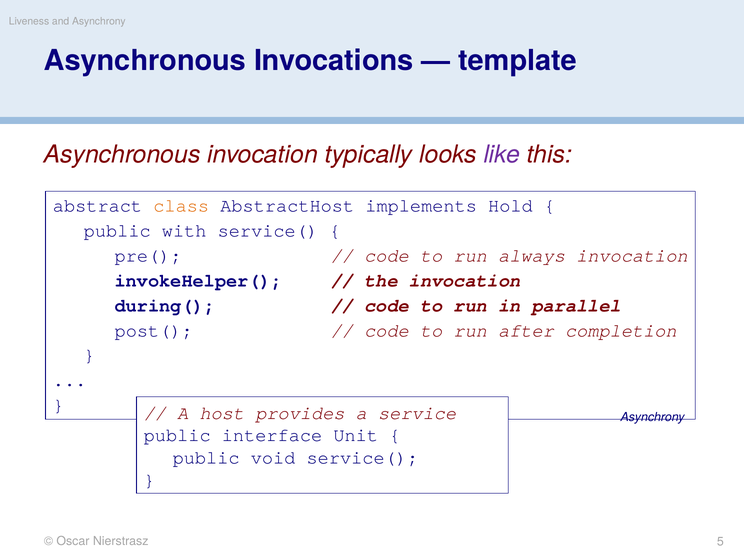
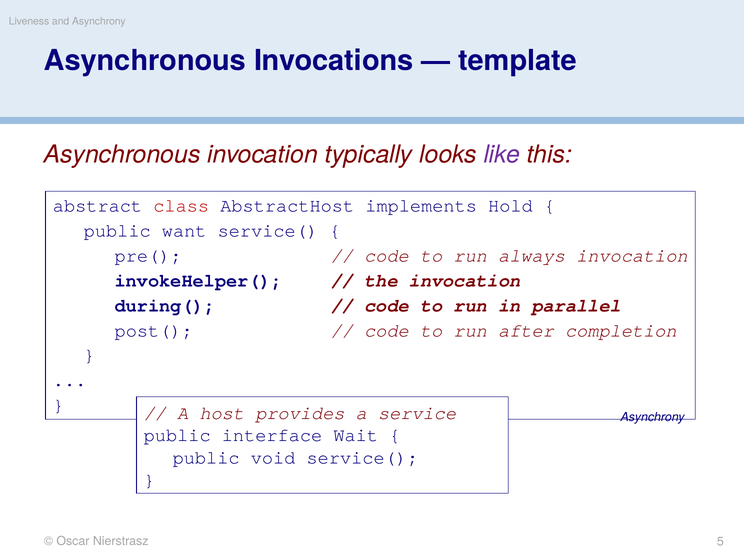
class colour: orange -> red (181, 206)
with: with -> want (184, 231)
Unit: Unit -> Wait (356, 435)
